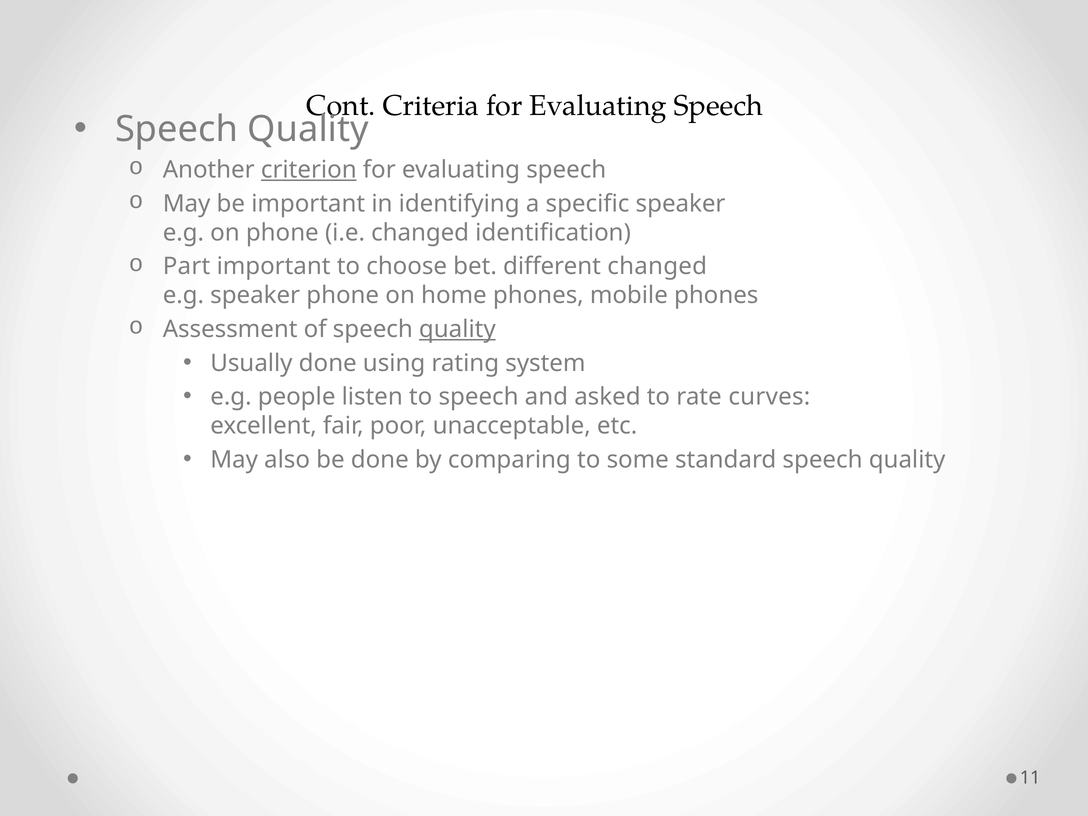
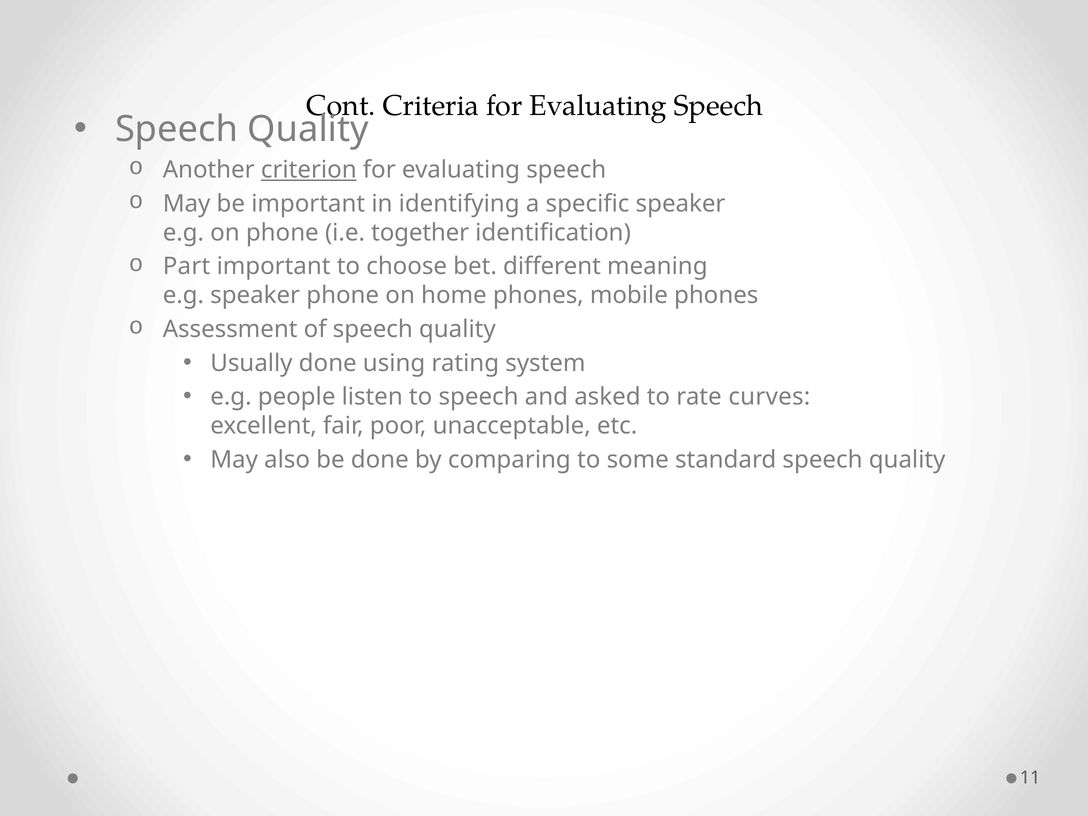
i.e changed: changed -> together (420, 233)
different changed: changed -> meaning (657, 266)
quality underline: present -> none (457, 329)
